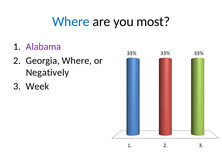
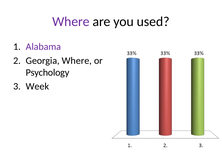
Where colour: blue -> purple (71, 21)
most: most -> used (153, 21)
Negatively: Negatively -> Psychology (48, 72)
